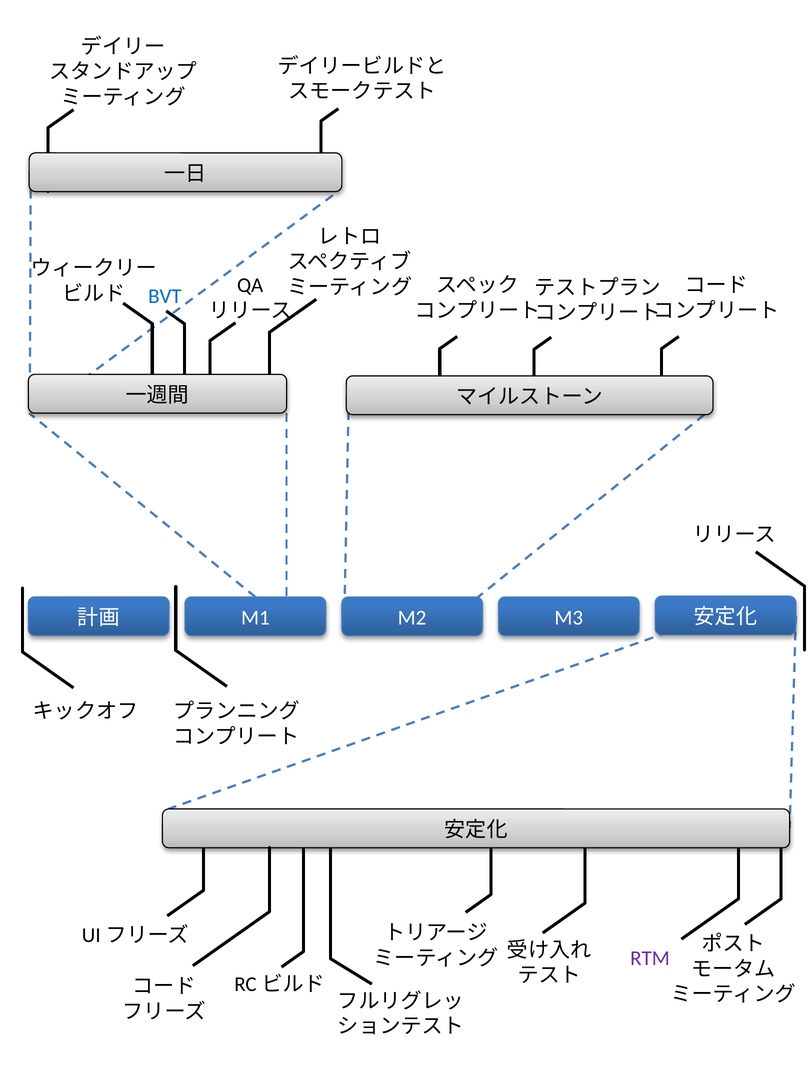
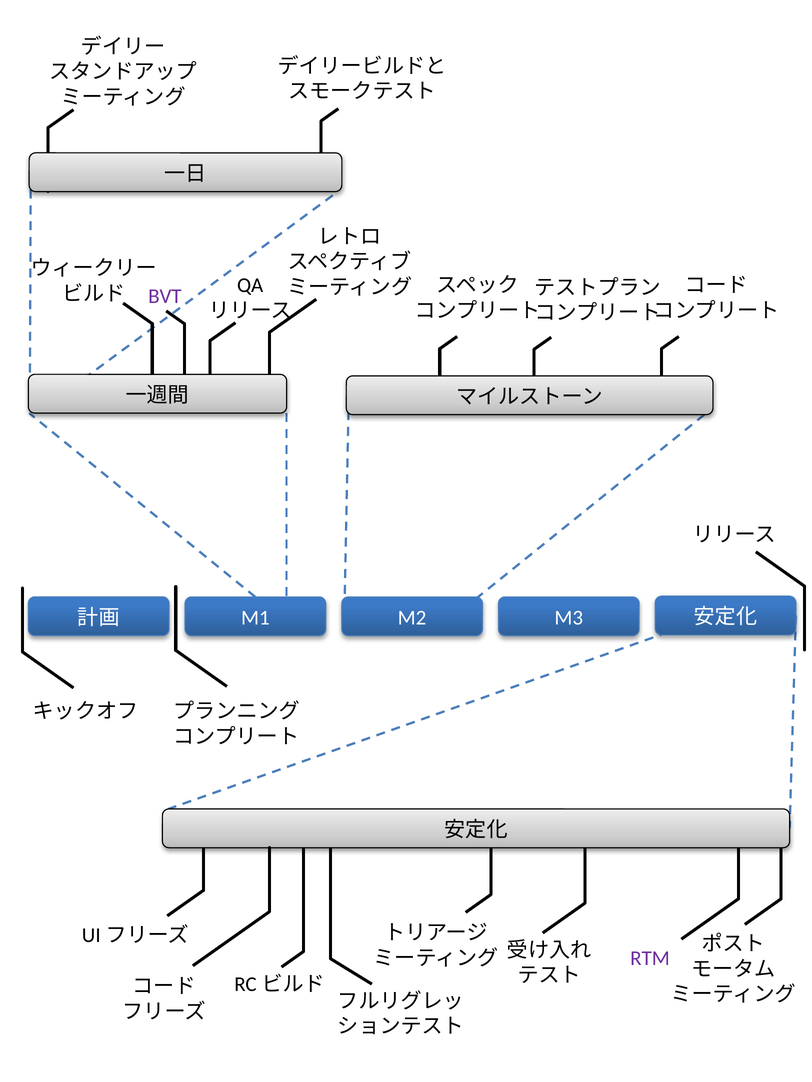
BVT colour: blue -> purple (165, 296)
